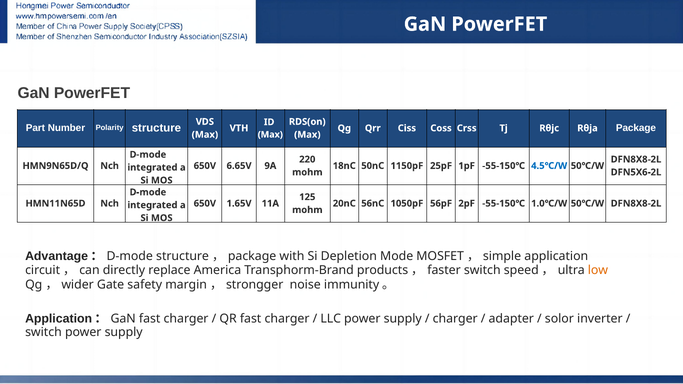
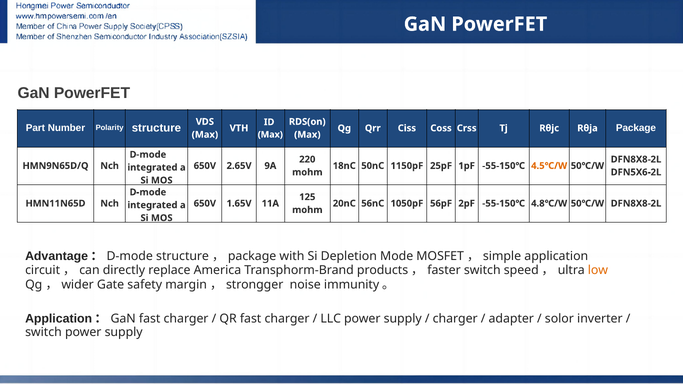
6.65V: 6.65V -> 2.65V (239, 166)
4.5℃/W colour: blue -> orange (549, 166)
1.0℃/W: 1.0℃/W -> 4.8℃/W (549, 204)
